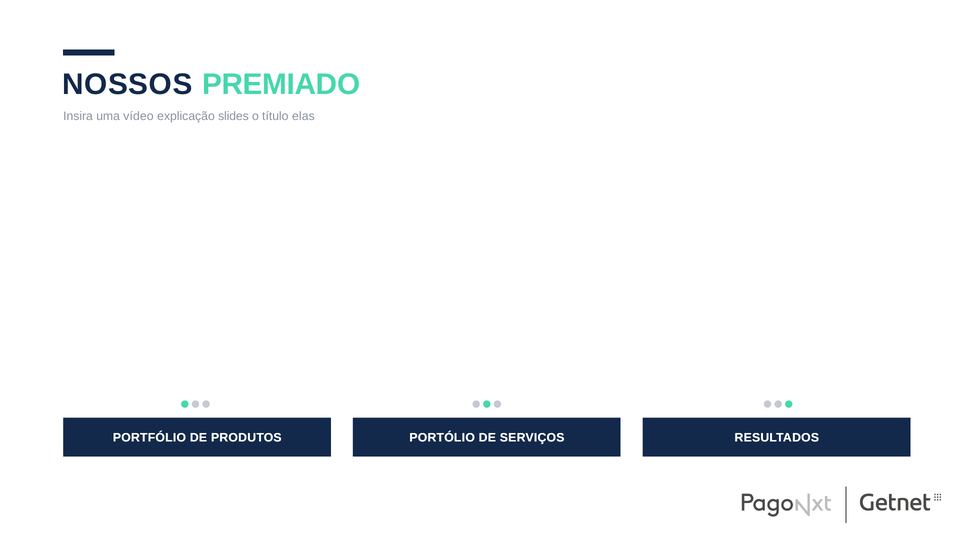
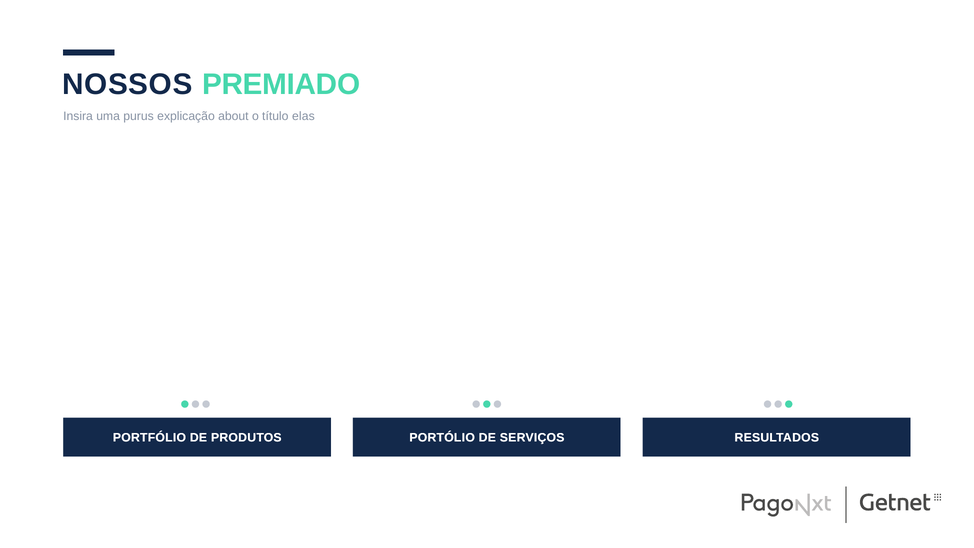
vídeo: vídeo -> purus (139, 116)
slides: slides -> about (233, 116)
